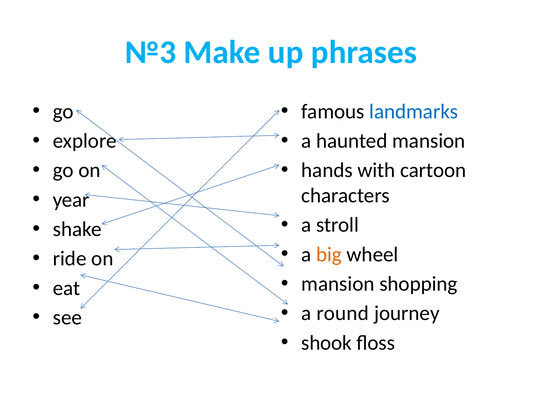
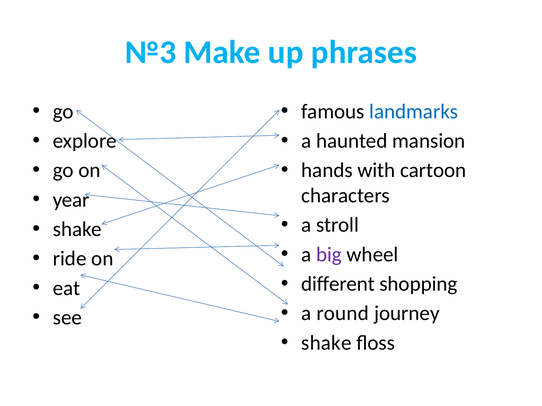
big colour: orange -> purple (329, 255)
mansion: mansion -> different (338, 284)
shook: shook -> shake (326, 343)
